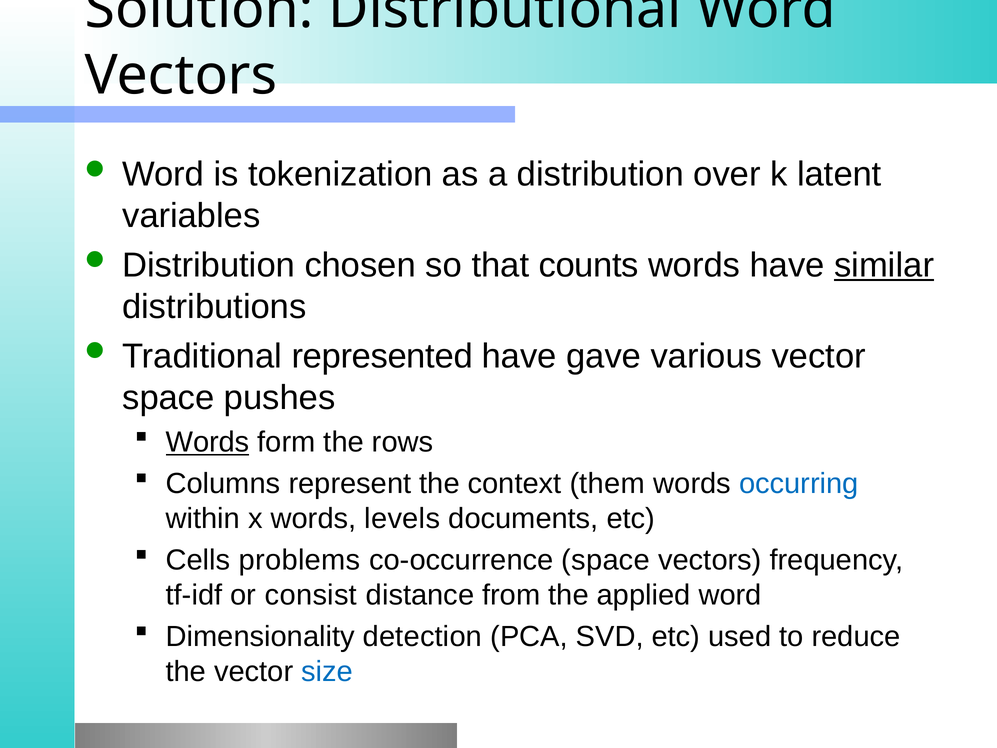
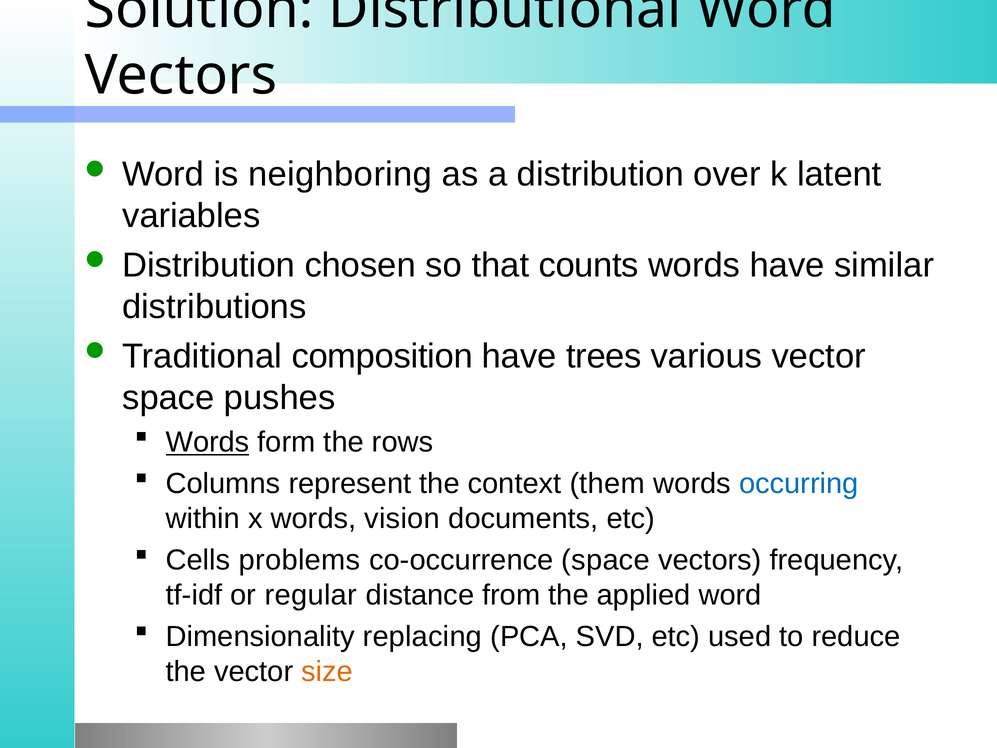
tokenization: tokenization -> neighboring (340, 174)
similar underline: present -> none (884, 265)
represented: represented -> composition (382, 356)
gave: gave -> trees (604, 356)
levels: levels -> vision (402, 518)
consist: consist -> regular (311, 595)
detection: detection -> replacing (422, 636)
size colour: blue -> orange (327, 671)
